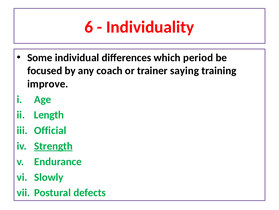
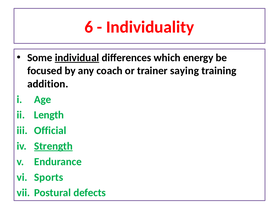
individual underline: none -> present (77, 57)
period: period -> energy (198, 57)
improve: improve -> addition (48, 84)
Slowly: Slowly -> Sports (49, 177)
